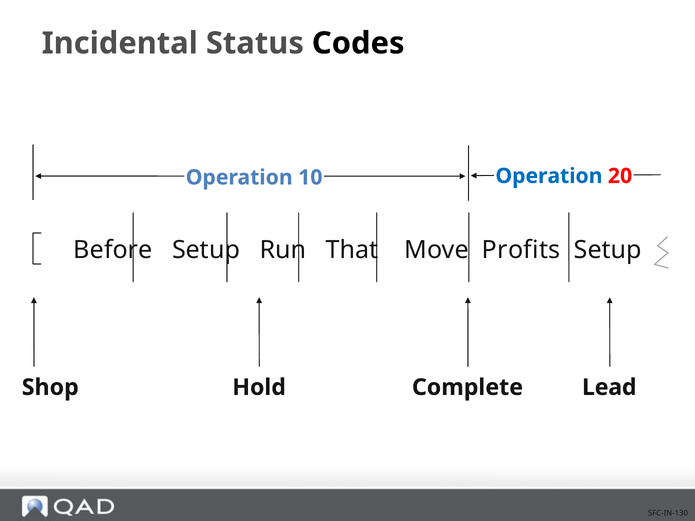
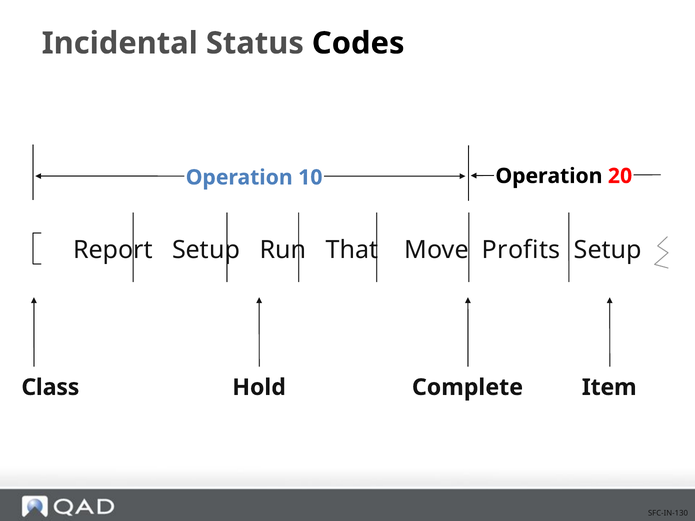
Operation colour: blue -> black (549, 176)
Before: Before -> Report (113, 250)
Shop: Shop -> Class (50, 387)
Lead: Lead -> Item (609, 387)
